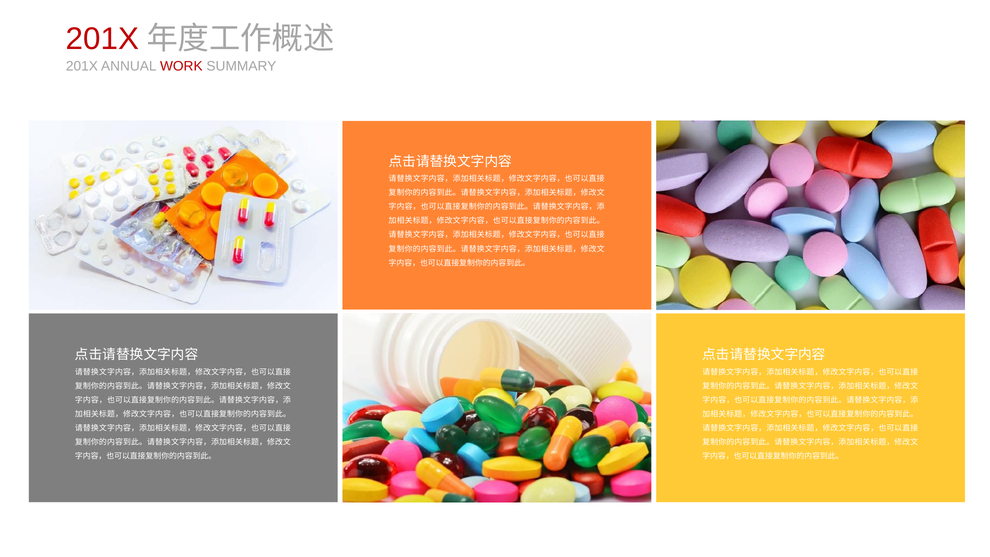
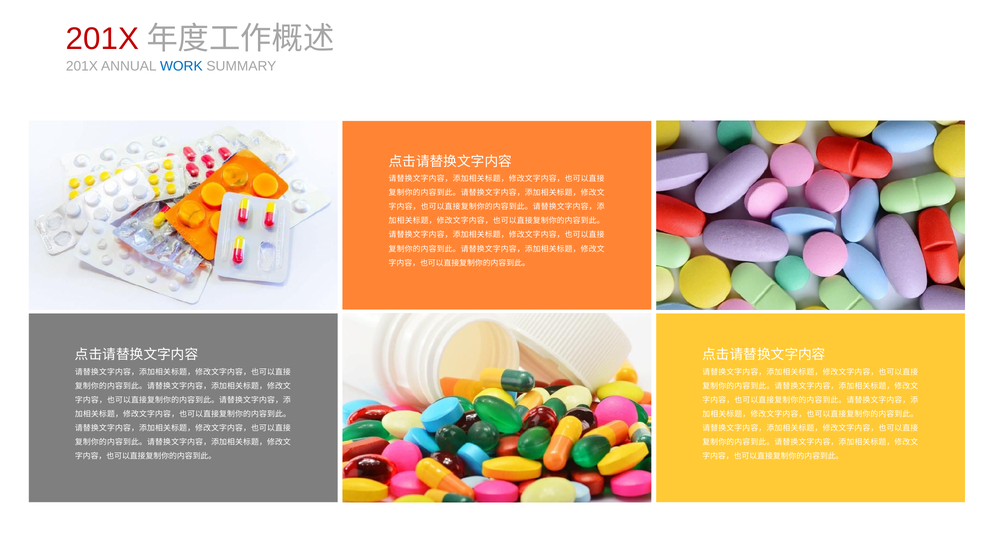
WORK colour: red -> blue (181, 66)
